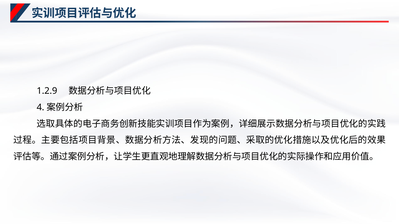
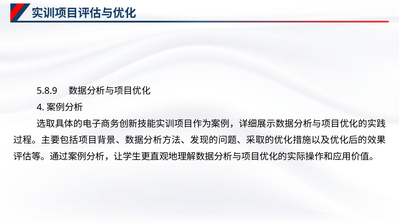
1.2.9: 1.2.9 -> 5.8.9 (47, 91)
